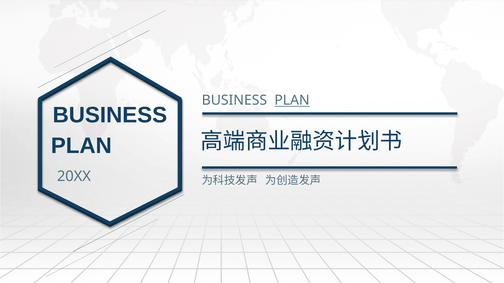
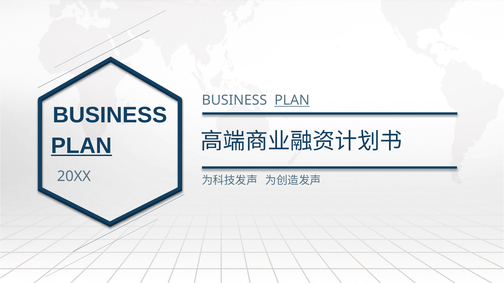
PLAN underline: none -> present (81, 146)
